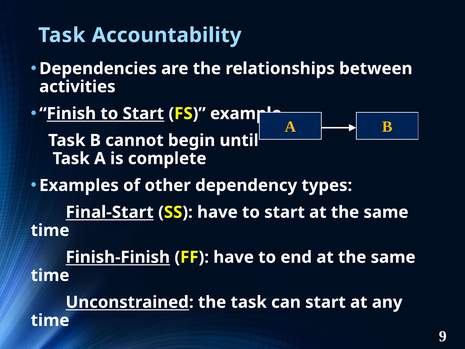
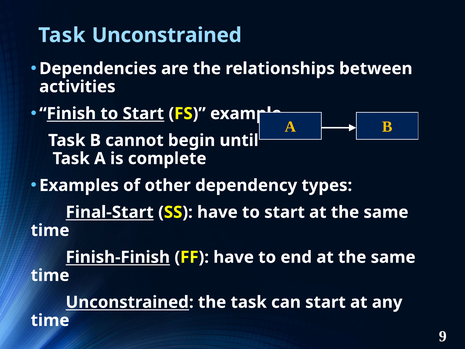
Task Accountability: Accountability -> Unconstrained (167, 35)
